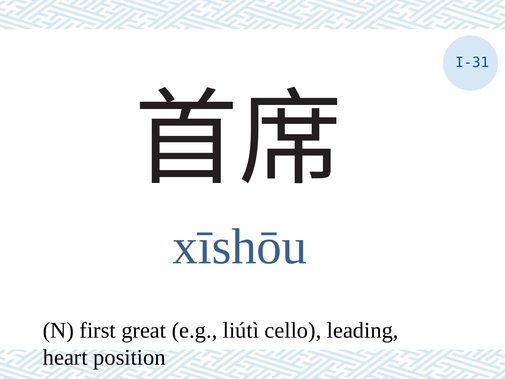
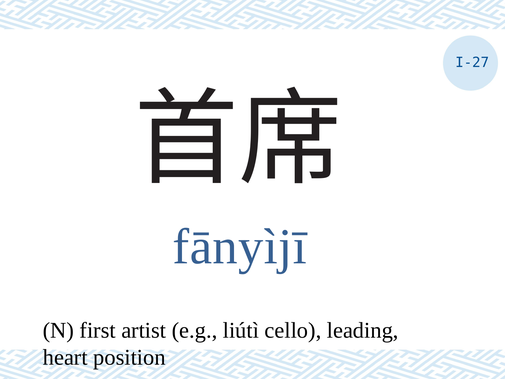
I-31: I-31 -> I-27 (472, 62)
xīshōu: xīshōu -> fānyìjī (240, 247)
great: great -> artist (144, 330)
